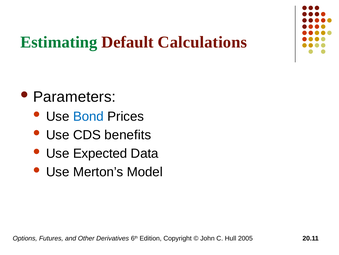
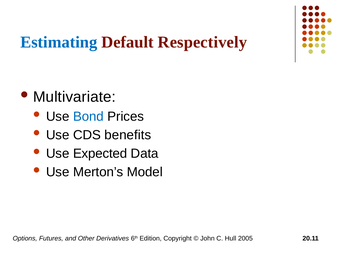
Estimating colour: green -> blue (59, 42)
Calculations: Calculations -> Respectively (202, 42)
Parameters: Parameters -> Multivariate (74, 97)
